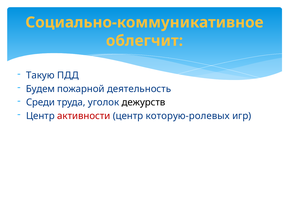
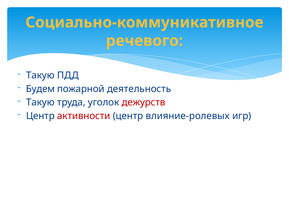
облегчит: облегчит -> речевого (144, 41)
Среди: Среди -> Такую (40, 102)
дежурств colour: black -> red (144, 102)
которую-ролевых: которую-ролевых -> влияние-ролевых (188, 116)
